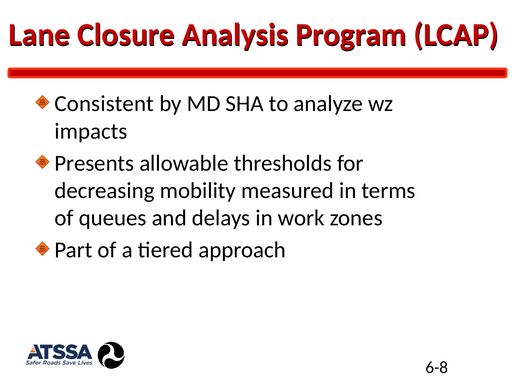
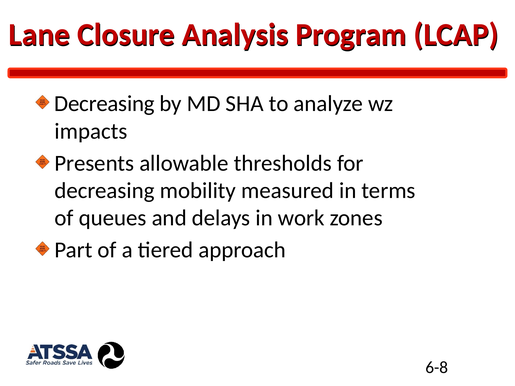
Consistent: Consistent -> Decreasing (104, 104)
